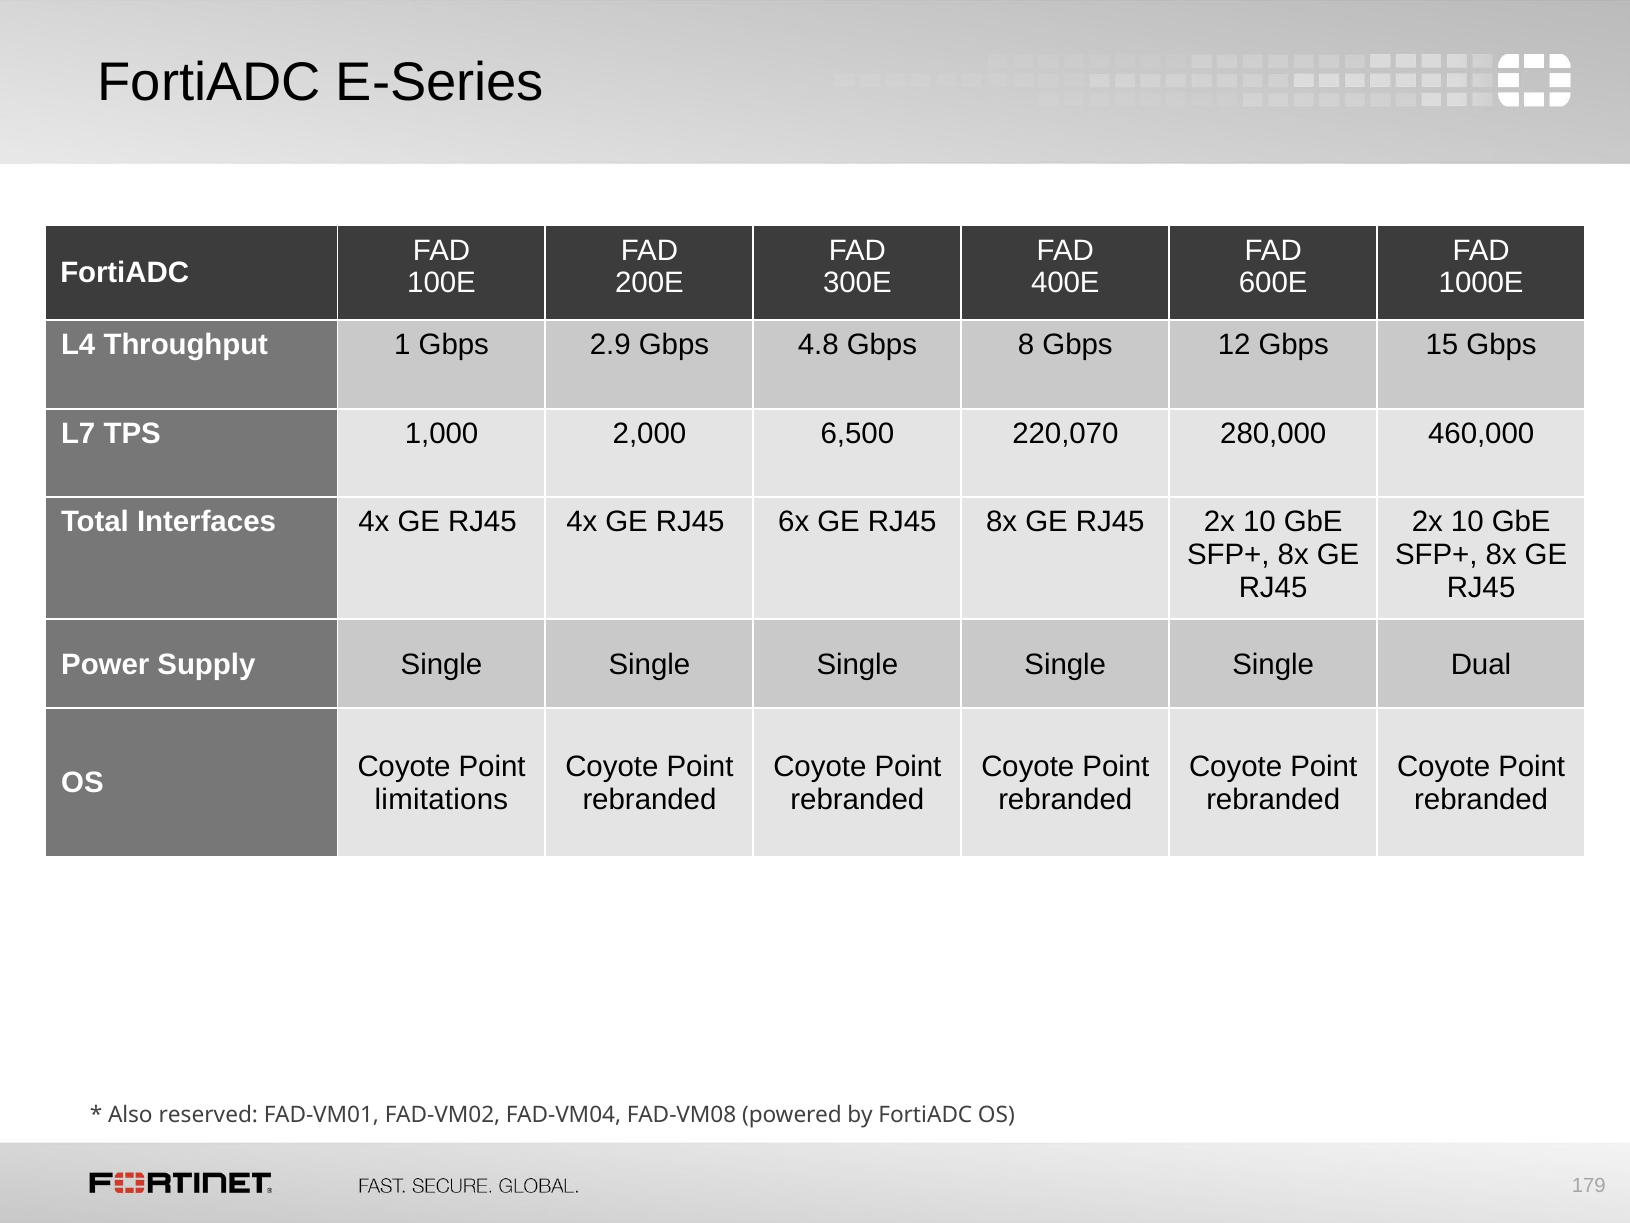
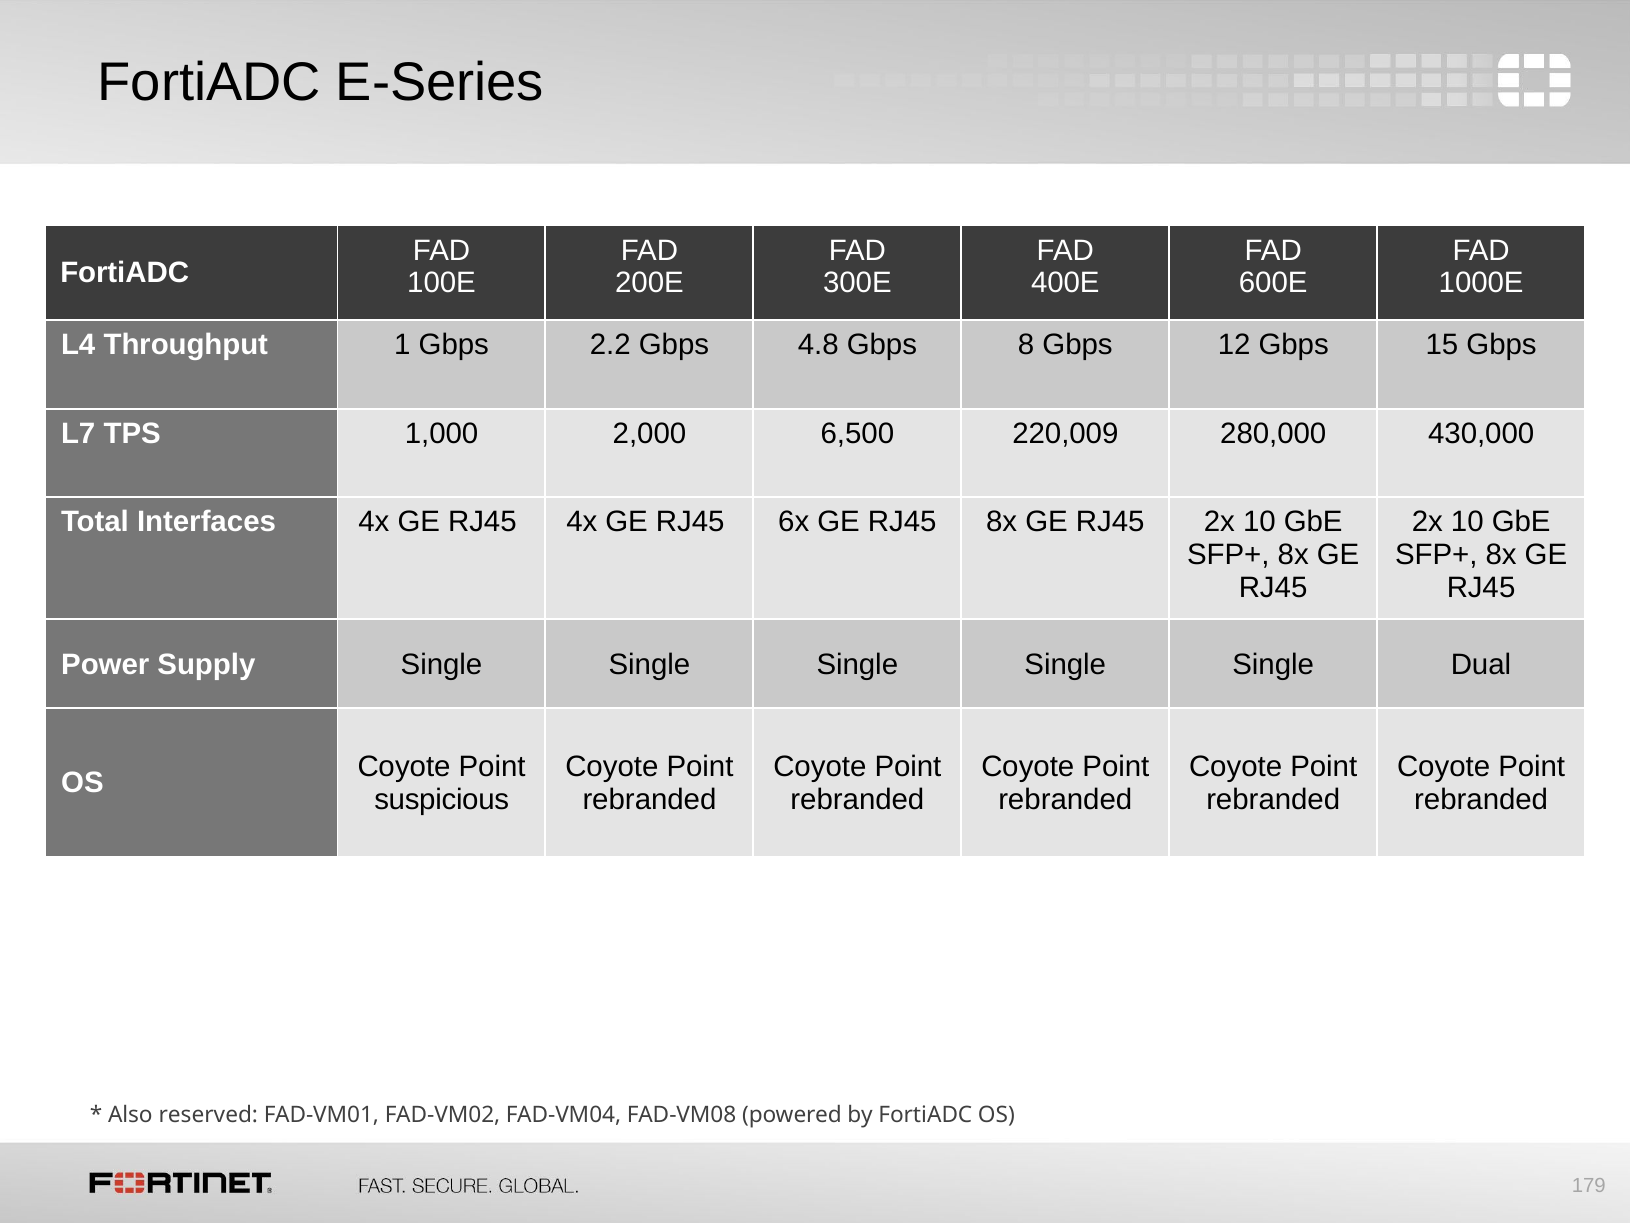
2.9: 2.9 -> 2.2 (610, 345)
220,070: 220,070 -> 220,009 (1065, 434)
460,000: 460,000 -> 430,000 (1481, 434)
limitations: limitations -> suspicious (442, 799)
